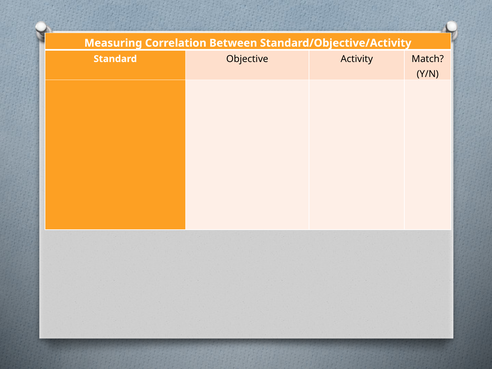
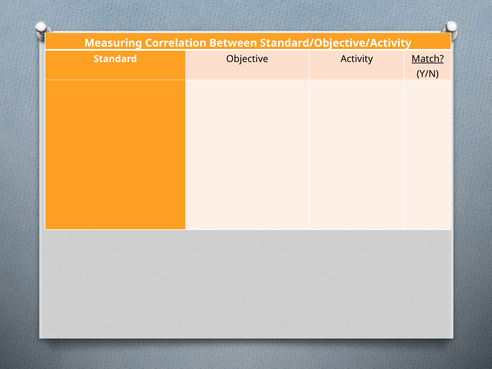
Match underline: none -> present (428, 59)
